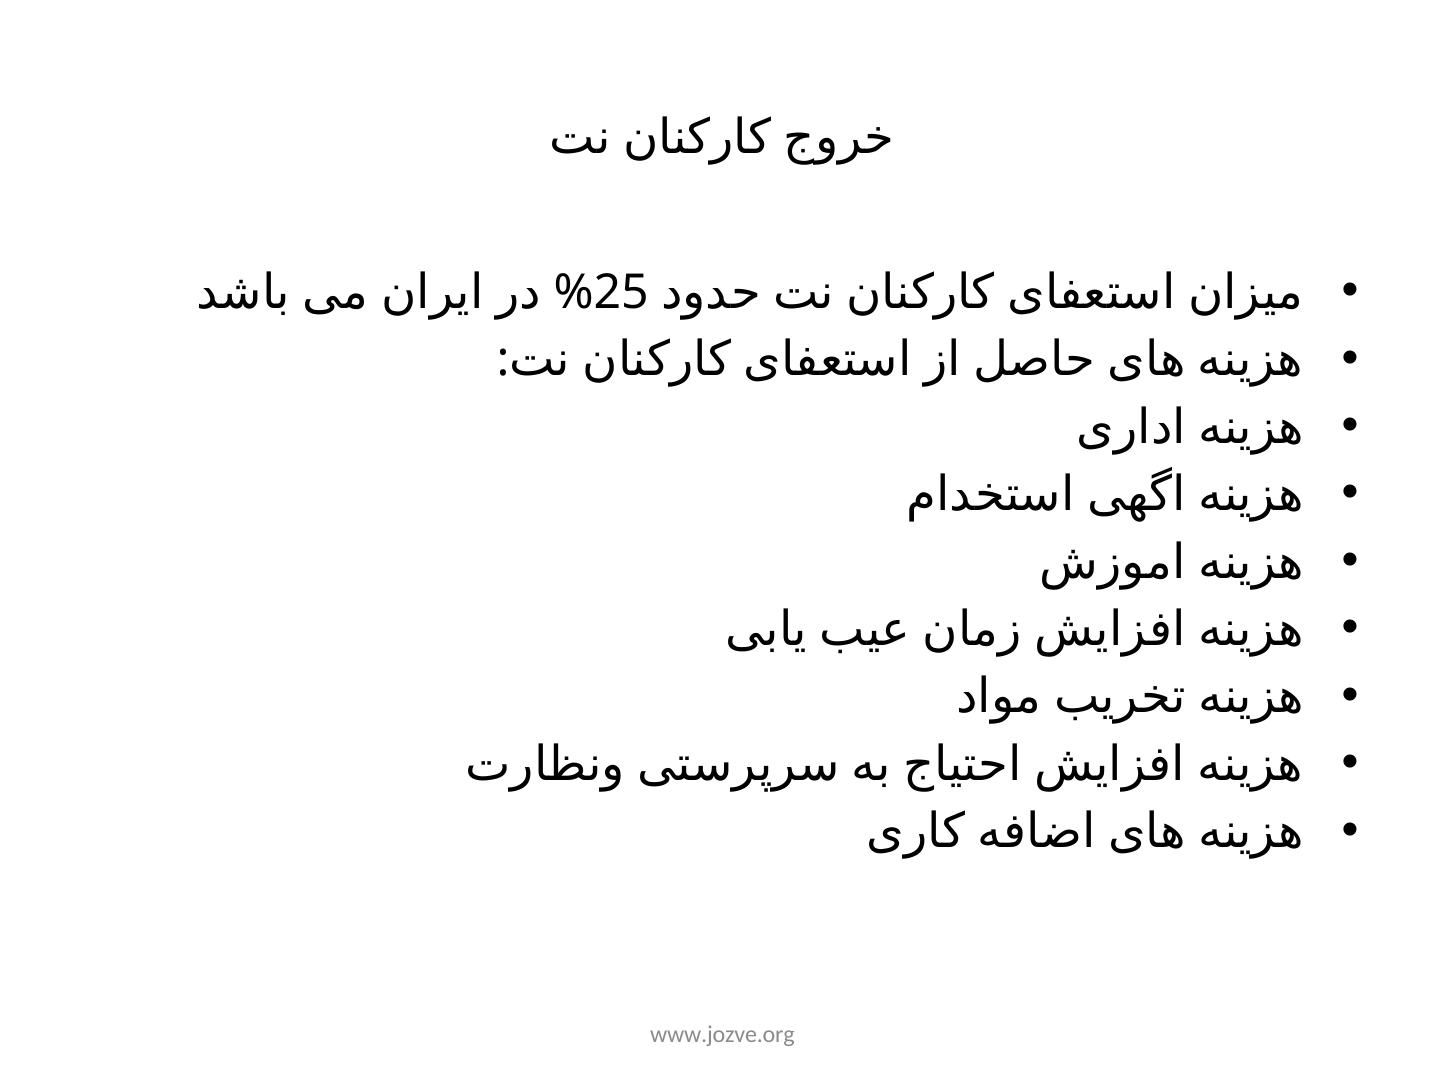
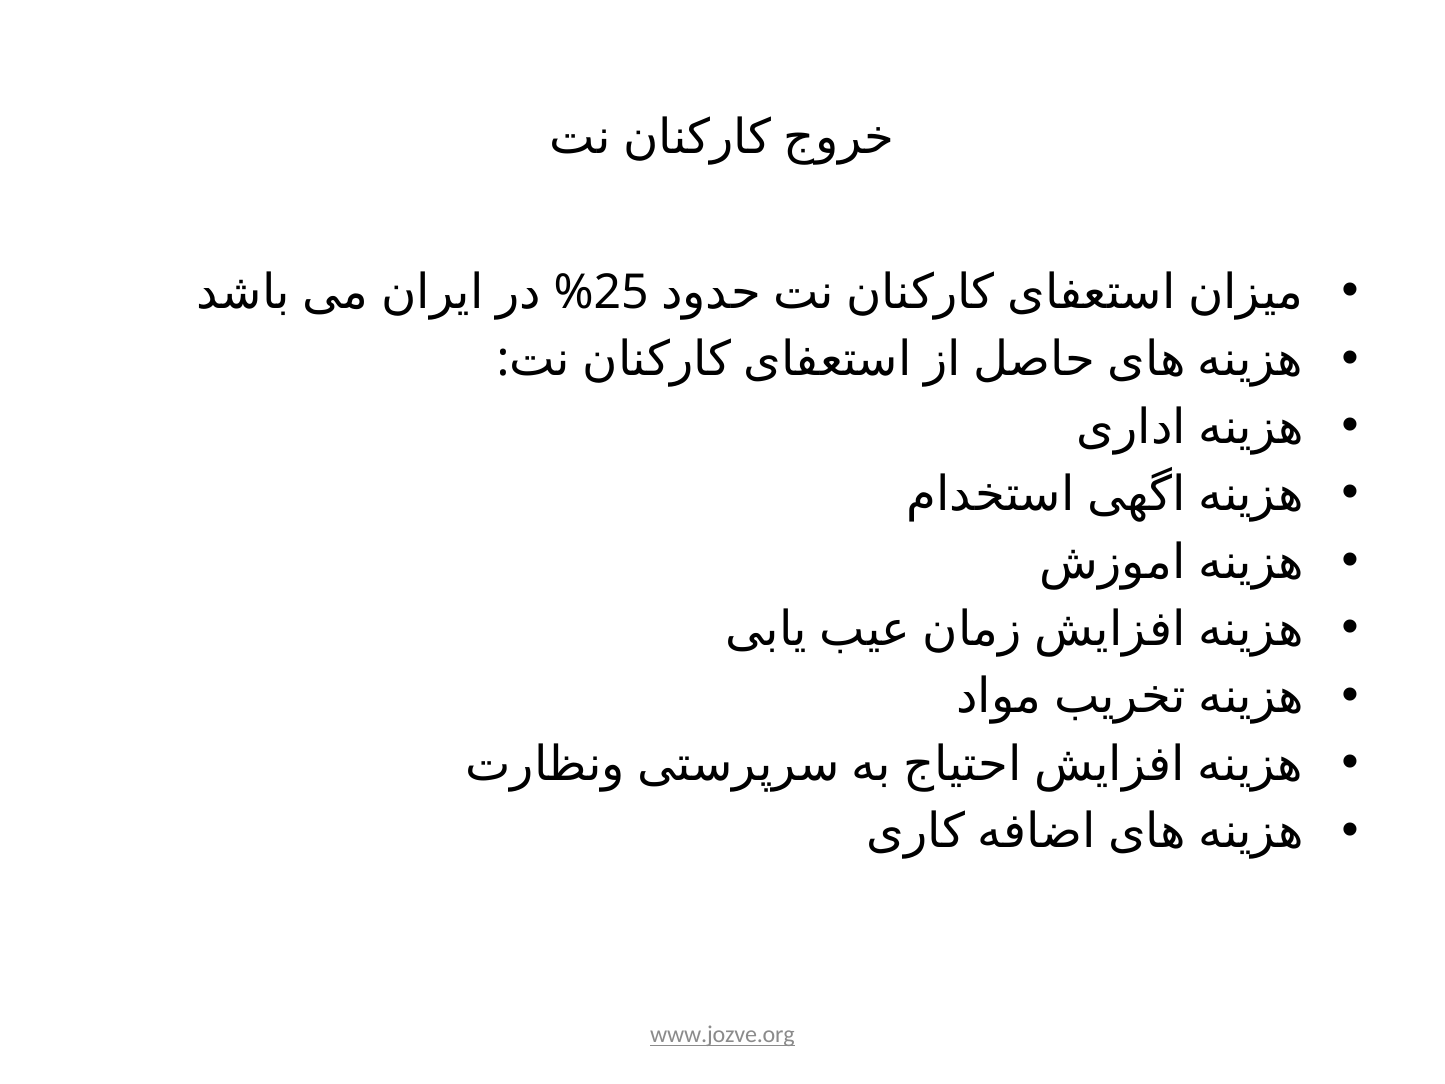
www.jozve.org underline: none -> present (722, 1035)
